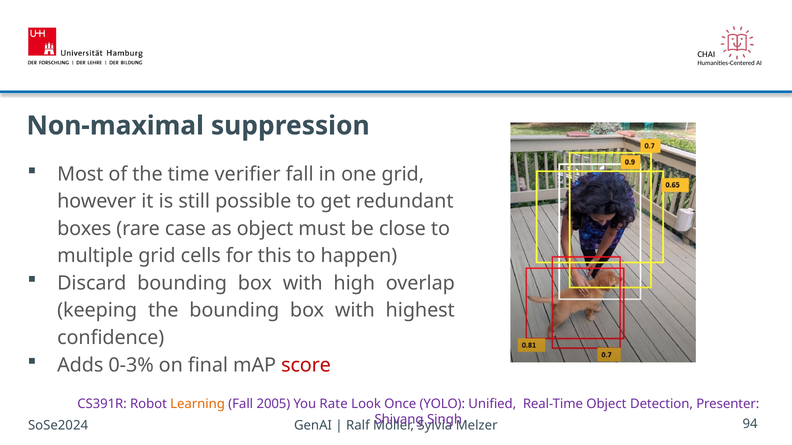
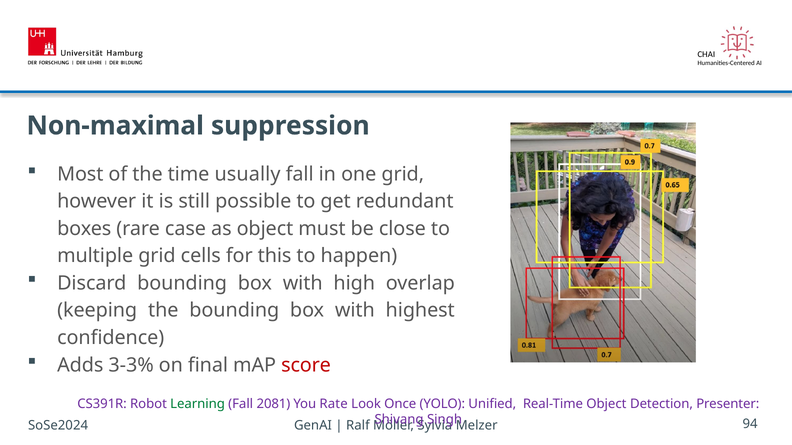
verifier: verifier -> usually (248, 175)
0-3%: 0-3% -> 3-3% (131, 365)
Learning colour: orange -> green (198, 404)
2005: 2005 -> 2081 (273, 404)
